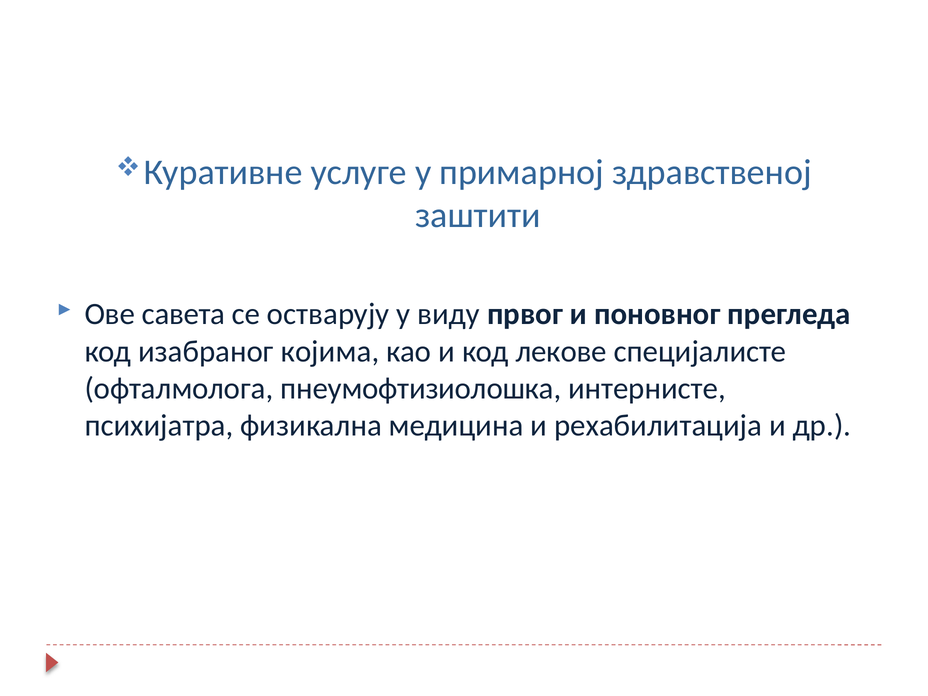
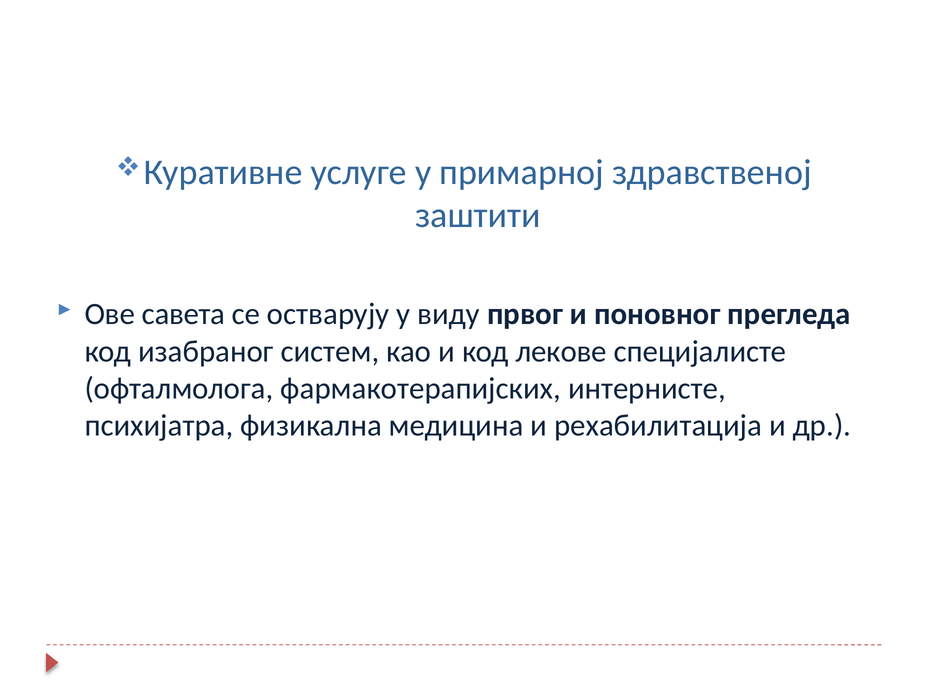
којима: којима -> систем (330, 351)
пнеумофтизиолошка: пнеумофтизиолошка -> фармакотерапијских (421, 388)
